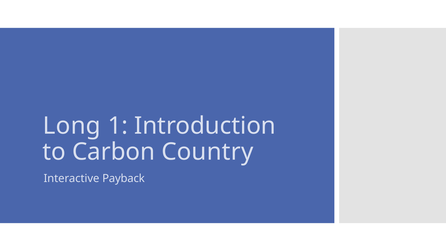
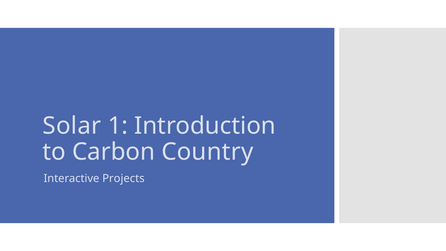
Long: Long -> Solar (72, 126)
Payback: Payback -> Projects (123, 178)
